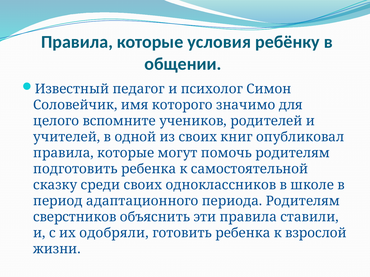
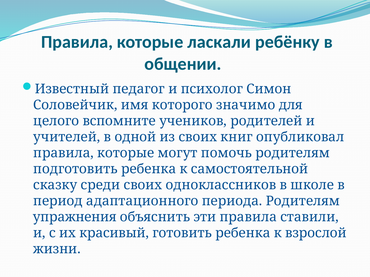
условия: условия -> ласкали (219, 42)
сверстников: сверстников -> упражнения (75, 217)
одобряли: одобряли -> красивый (114, 233)
